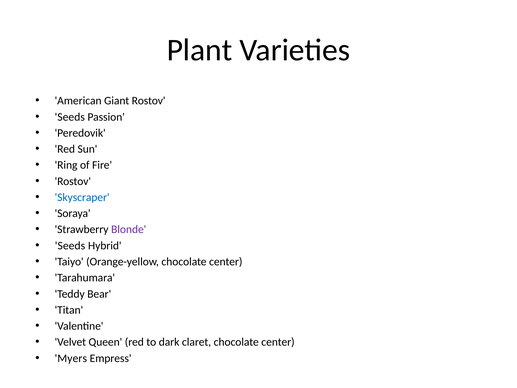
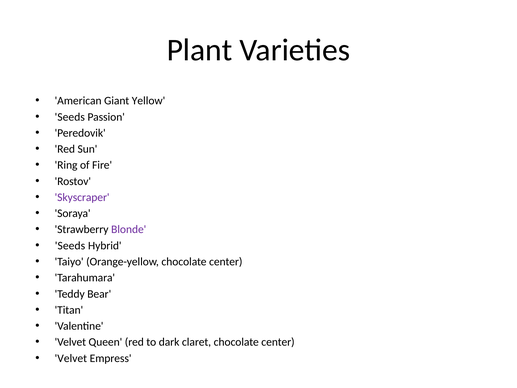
Giant Rostov: Rostov -> Yellow (149, 101)
Skyscraper colour: blue -> purple (82, 197)
Myers: Myers -> Velvet (71, 358)
